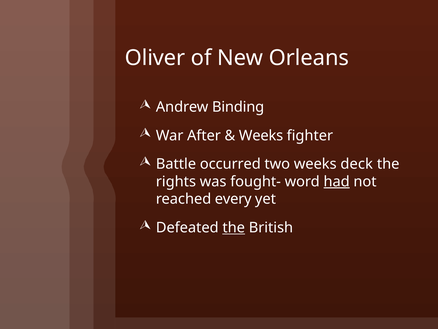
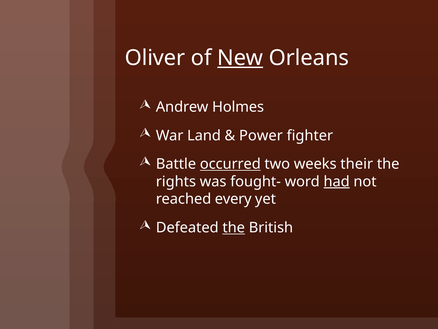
New underline: none -> present (240, 58)
Binding: Binding -> Holmes (238, 107)
After: After -> Land (204, 135)
Weeks: Weeks -> Power (261, 135)
occurred underline: none -> present (230, 164)
deck: deck -> their (357, 164)
